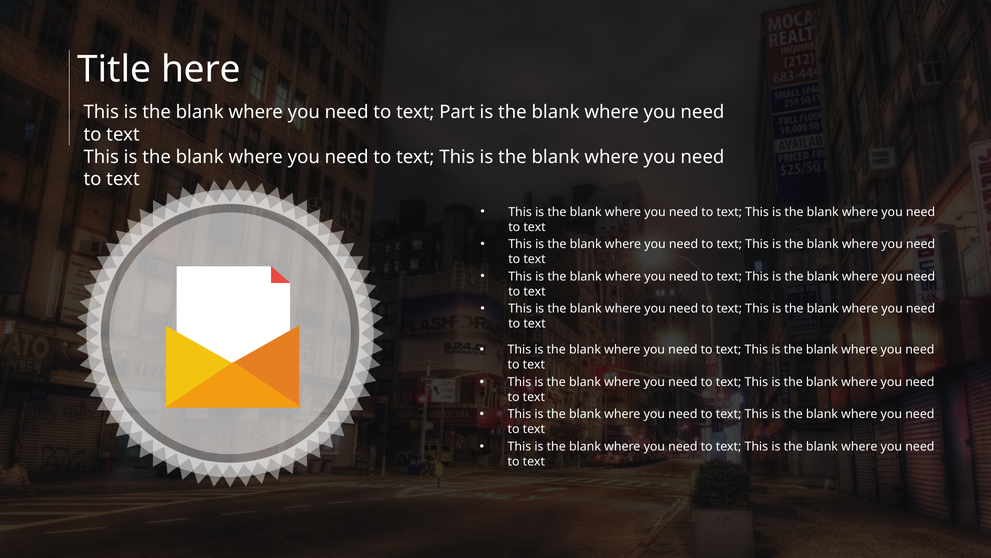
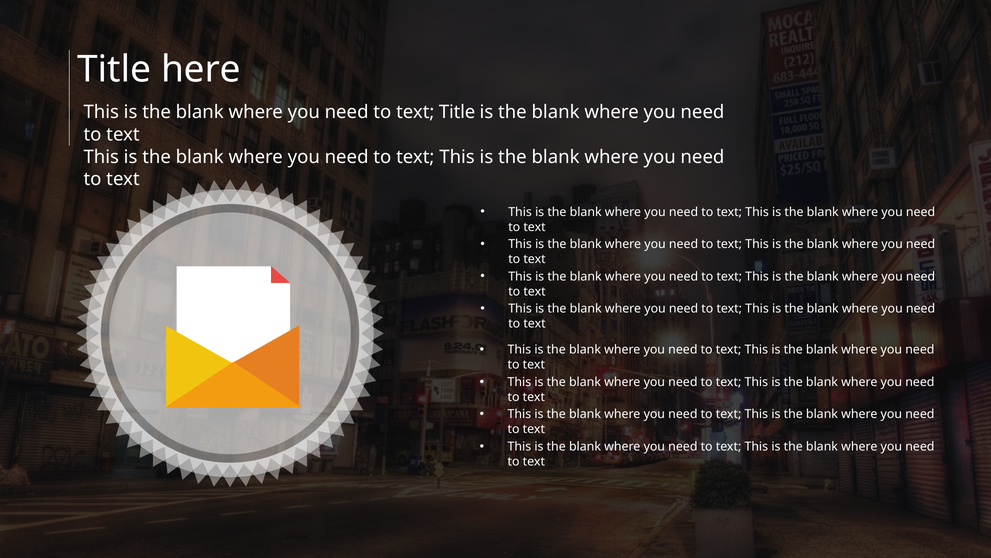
text Part: Part -> Title (457, 112)
